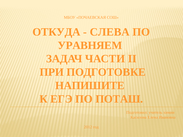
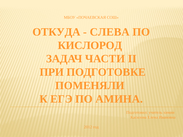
УРАВНЯЕМ: УРАВНЯЕМ -> КИСЛОРОД (90, 45)
НАПИШИТЕ: НАПИШИТЕ -> ПОМЕНЯЛИ (90, 86)
ПОТАШ: ПОТАШ -> АМИНА (119, 99)
